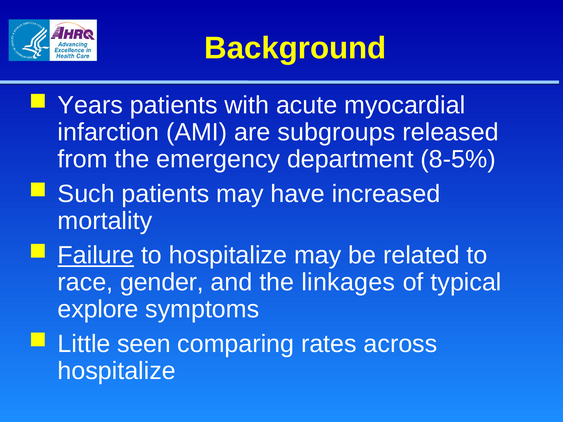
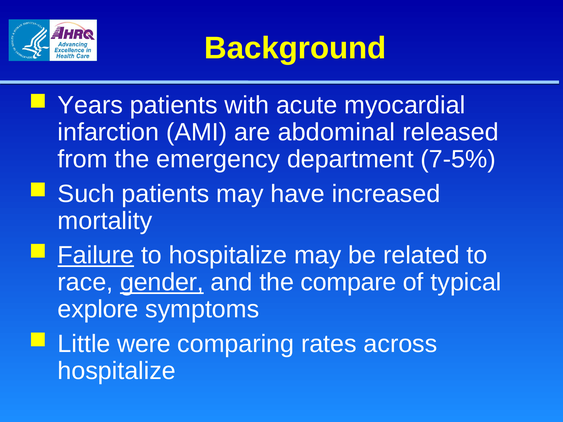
subgroups: subgroups -> abdominal (336, 132)
8-5%: 8-5% -> 7-5% (458, 159)
gender underline: none -> present (162, 283)
linkages: linkages -> compare (349, 283)
seen: seen -> were (144, 344)
